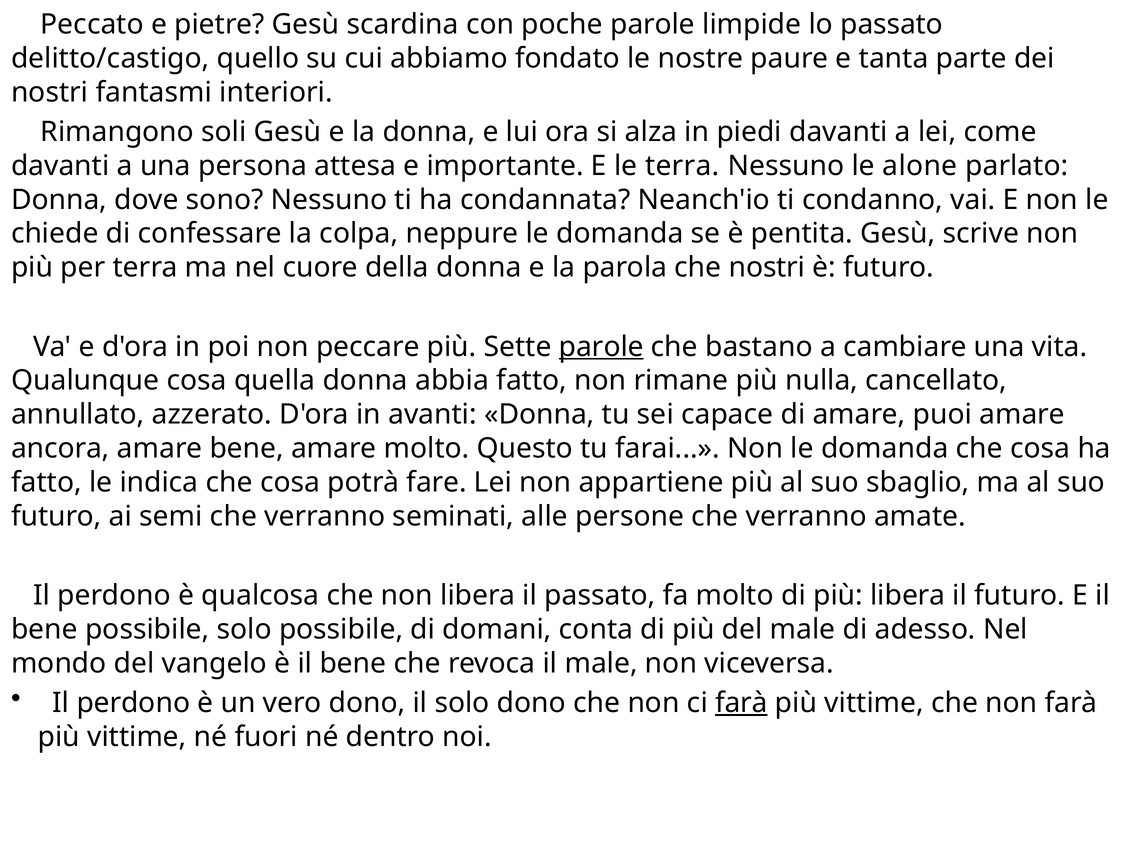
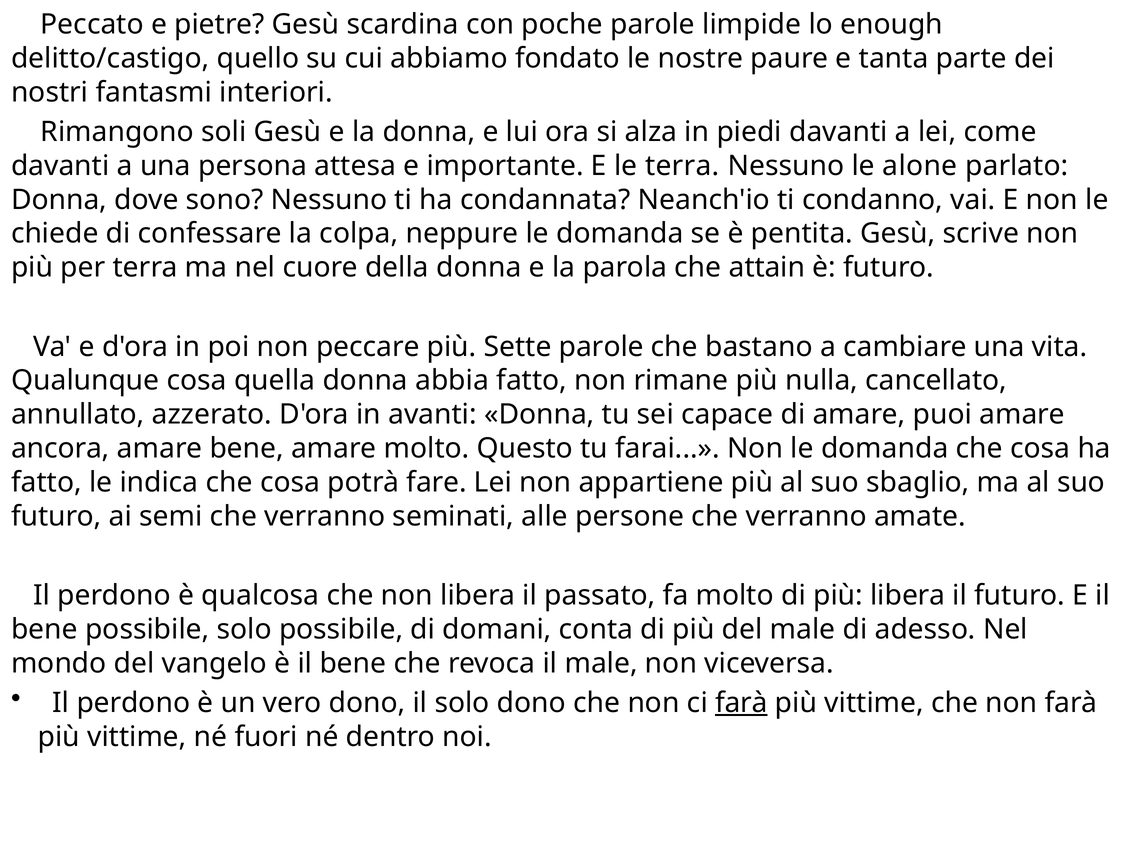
lo passato: passato -> enough (892, 24)
che nostri: nostri -> attain (767, 268)
parole underline: present -> none (601, 347)
